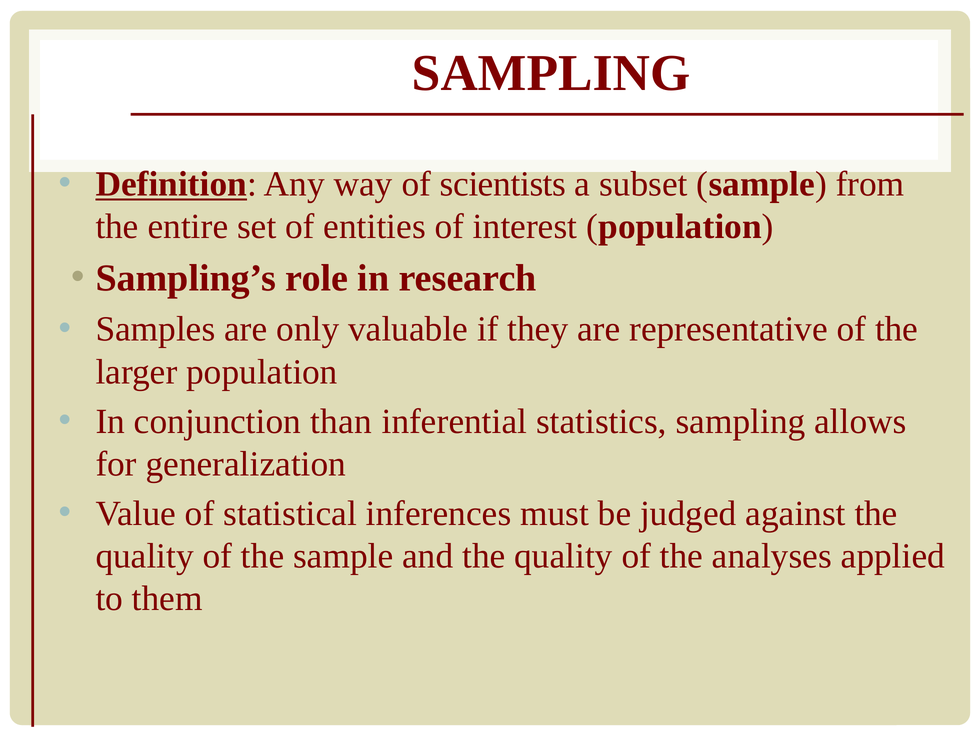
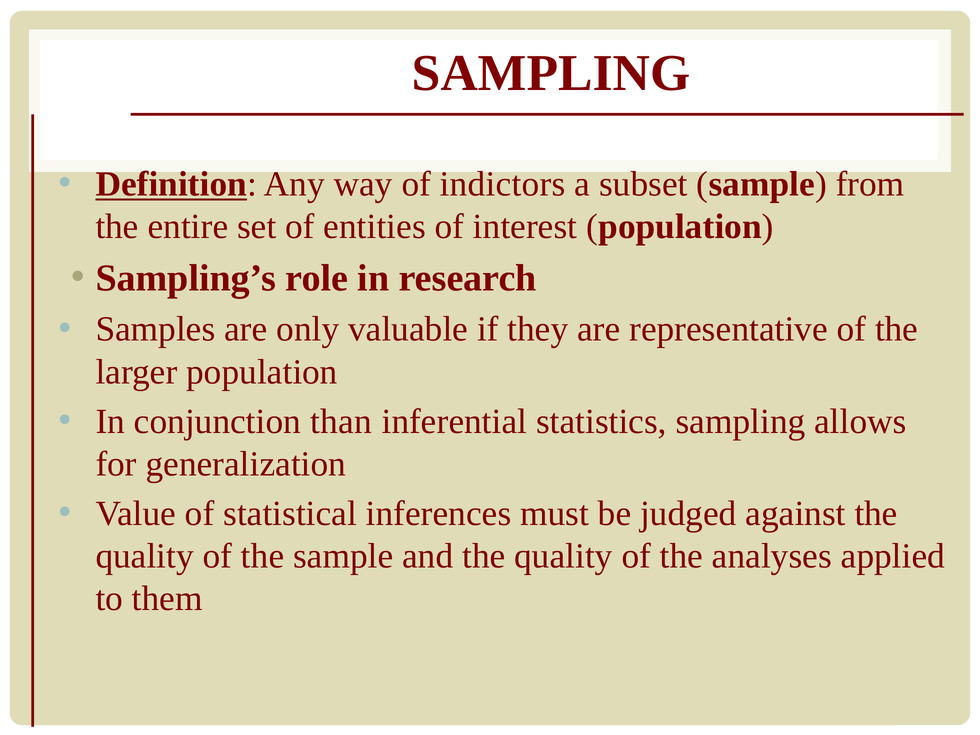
scientists: scientists -> indictors (503, 184)
